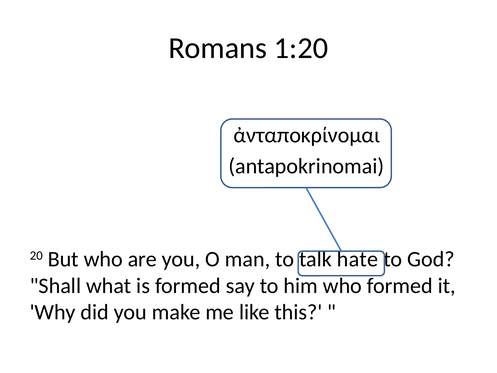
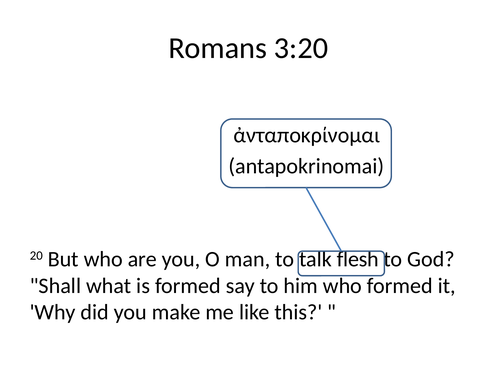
1:20: 1:20 -> 3:20 (301, 48)
hate: hate -> flesh (358, 259)
